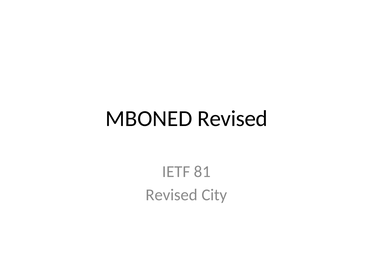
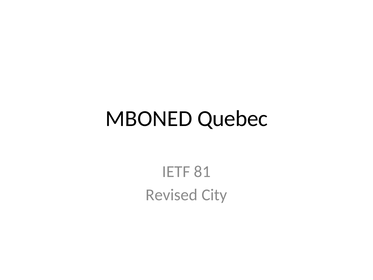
MBONED Revised: Revised -> Quebec (233, 118)
